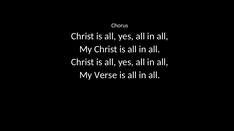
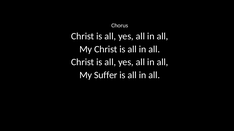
Verse: Verse -> Suffer (106, 75)
